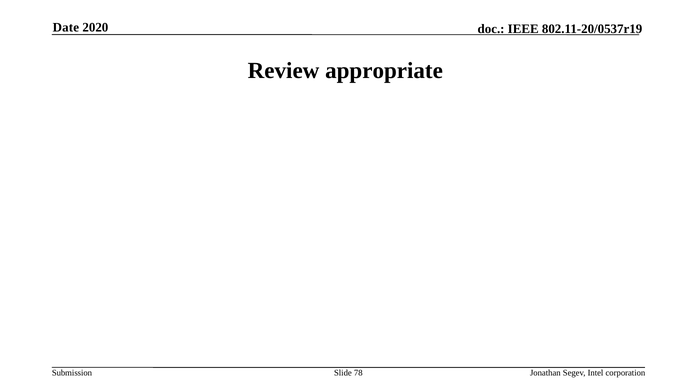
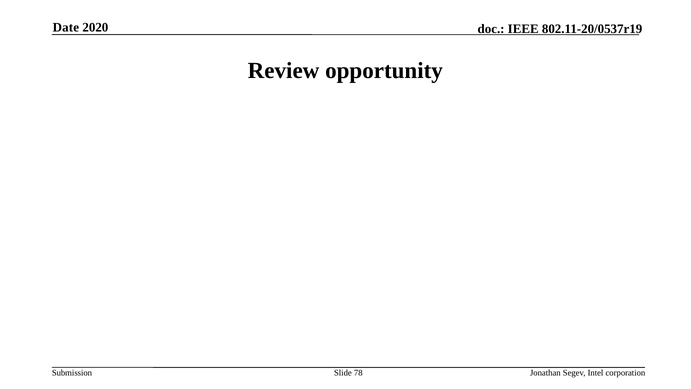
appropriate: appropriate -> opportunity (384, 71)
